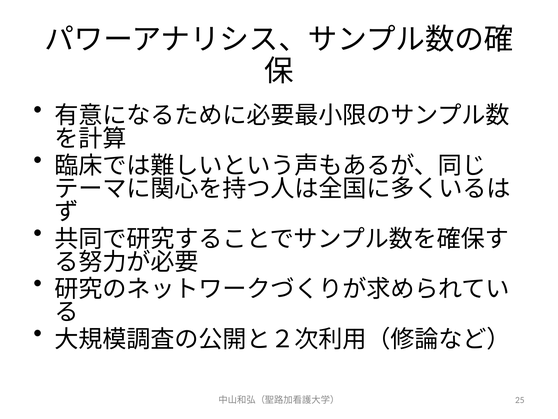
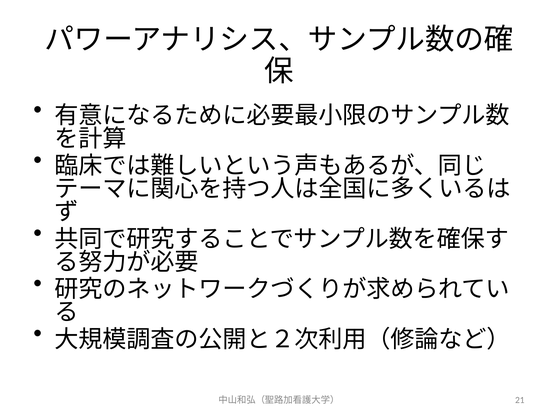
25: 25 -> 21 (520, 400)
